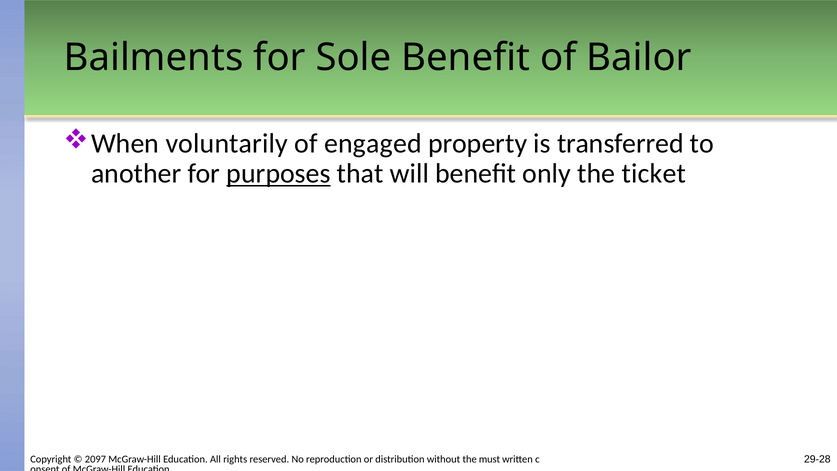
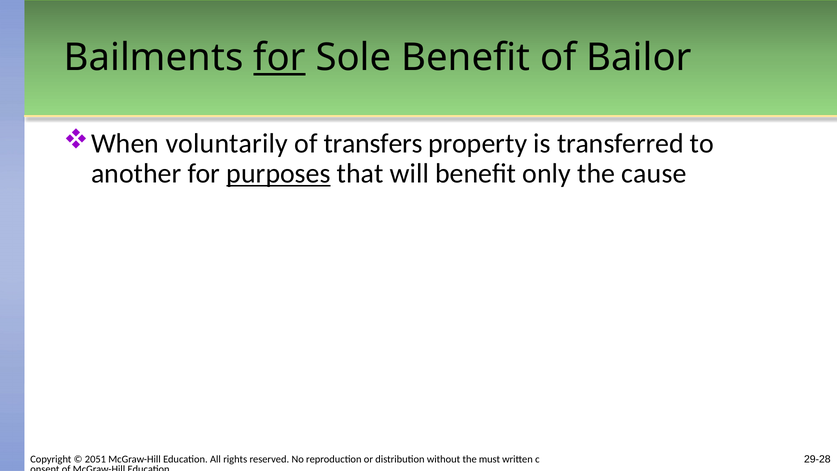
for underline: none -> present (279, 58)
engaged: engaged -> transfers (373, 143)
ticket: ticket -> cause (654, 174)
2097: 2097 -> 2051 (95, 459)
